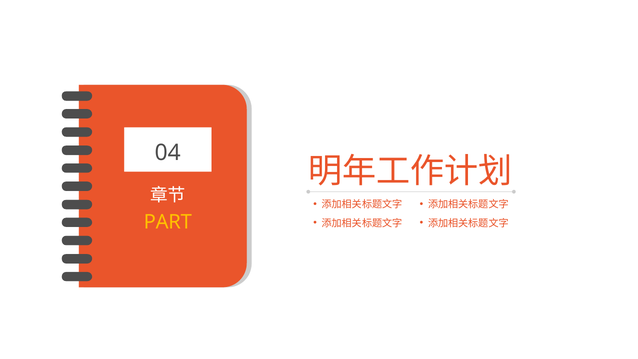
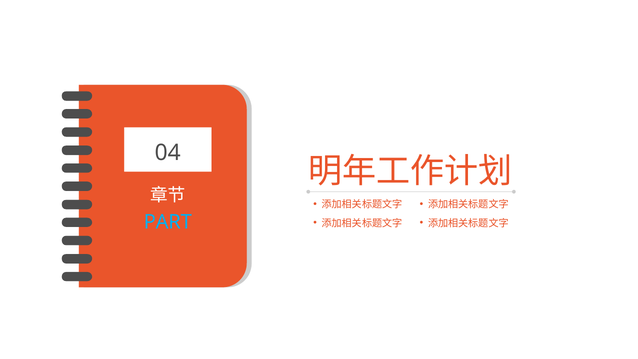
PART colour: yellow -> light blue (168, 222)
